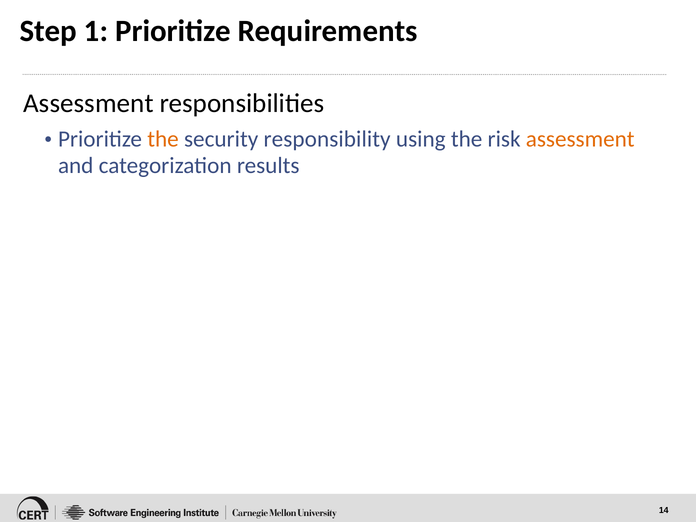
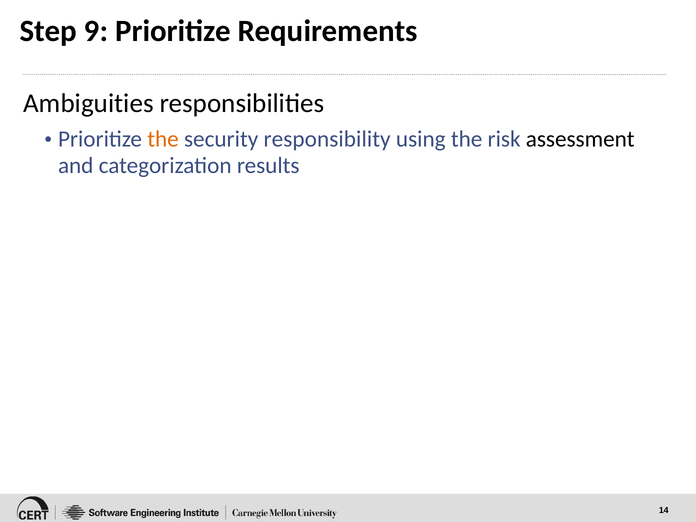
1: 1 -> 9 (96, 31)
Assessment: Assessment -> Ambiguities (88, 104)
assessment colour: orange -> black (580, 139)
